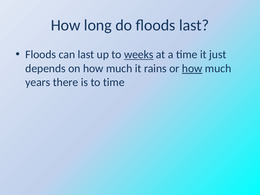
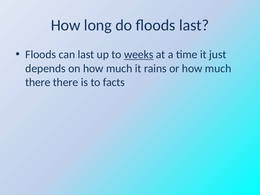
how underline: present -> none (192, 68)
years: years -> there (38, 82)
to time: time -> facts (114, 82)
